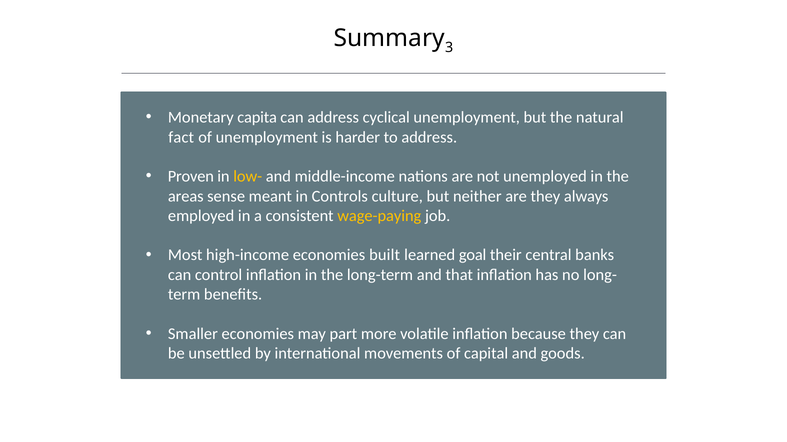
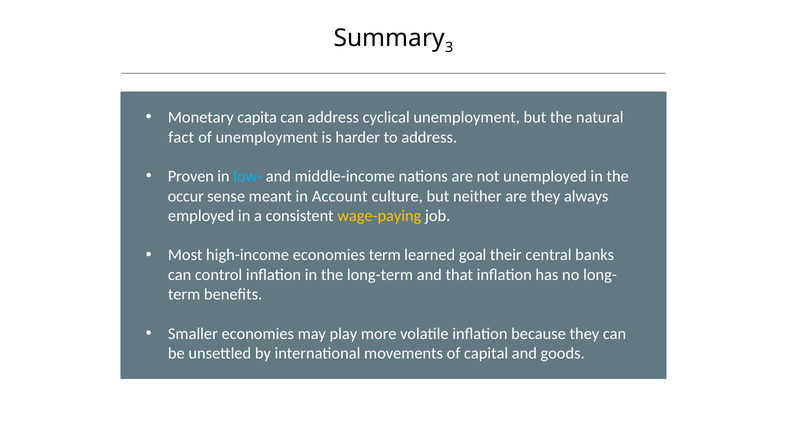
low- colour: yellow -> light blue (248, 177)
areas: areas -> occur (186, 196)
Controls: Controls -> Account (340, 196)
economies built: built -> term (385, 255)
part: part -> play (343, 334)
